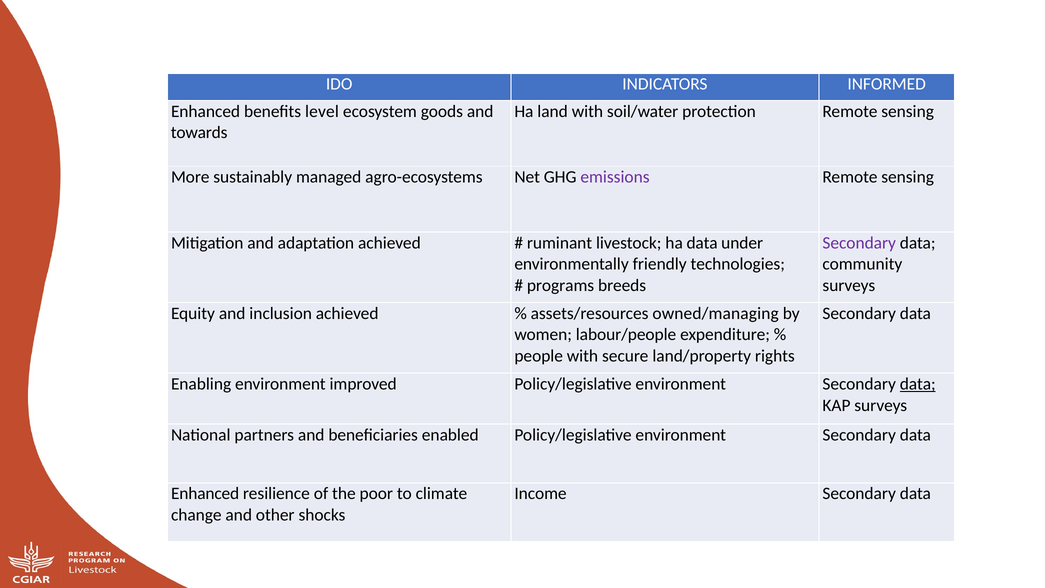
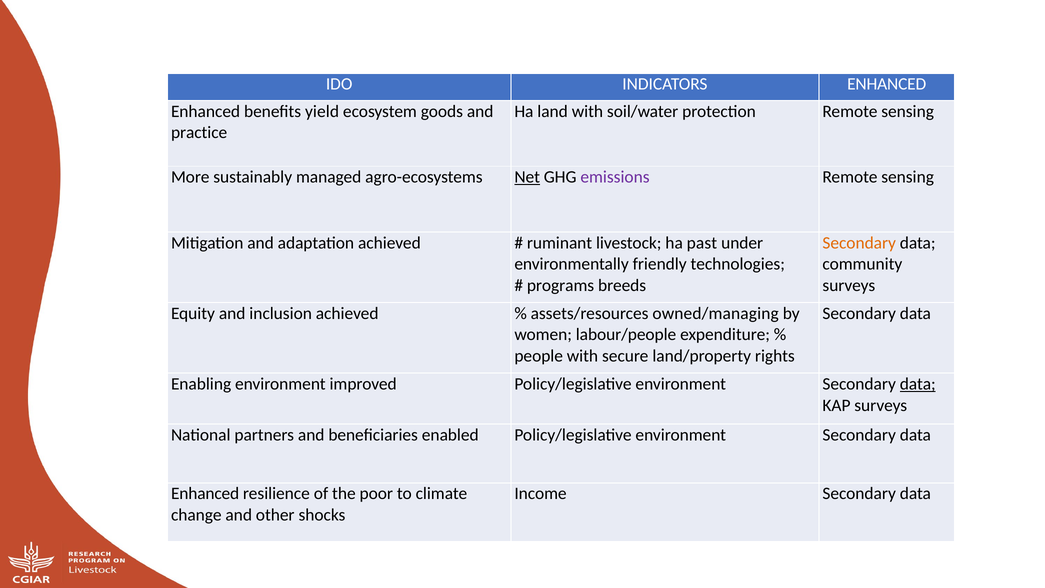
INDICATORS INFORMED: INFORMED -> ENHANCED (887, 84)
level: level -> yield (322, 111)
towards: towards -> practice (199, 133)
Net underline: none -> present (527, 177)
ha data: data -> past (702, 243)
Secondary colour: purple -> orange (859, 243)
